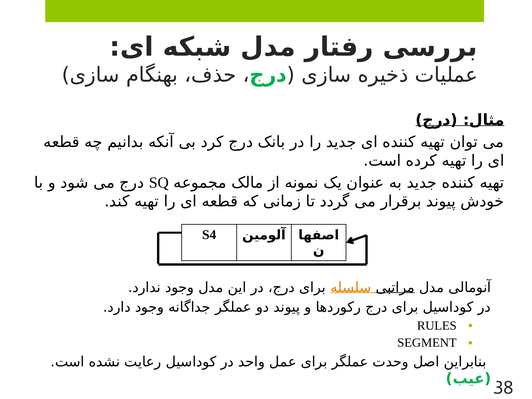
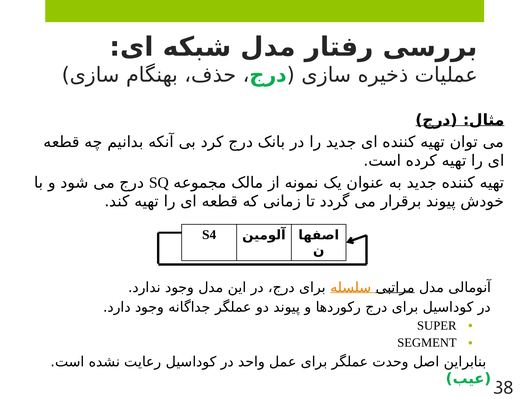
RULES: RULES -> SUPER (437, 326)
